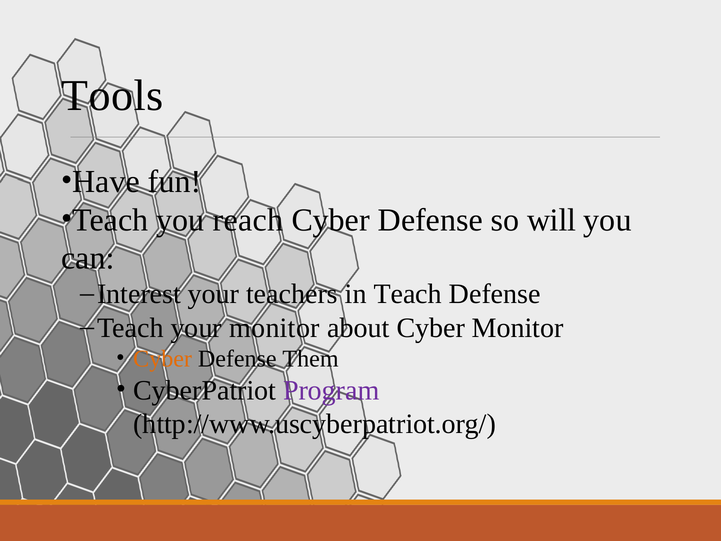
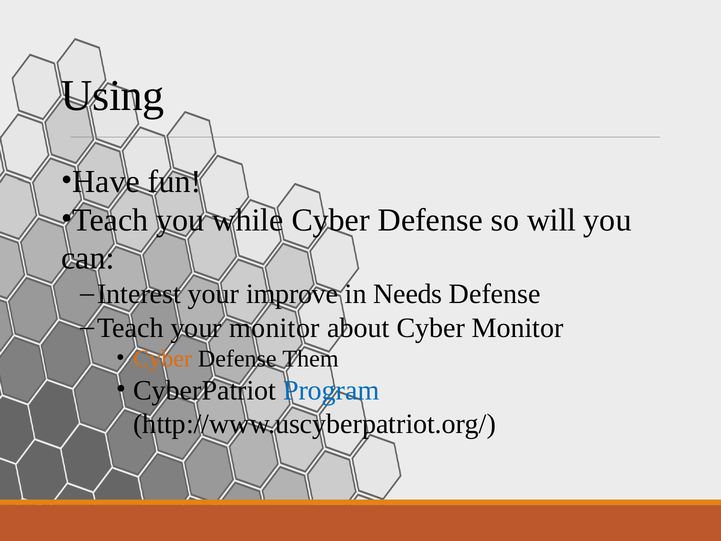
Tools: Tools -> Using (113, 96)
reach: reach -> while (248, 220)
teachers: teachers -> improve (292, 294)
in Teach: Teach -> Needs (408, 294)
Program colour: purple -> blue (331, 390)
